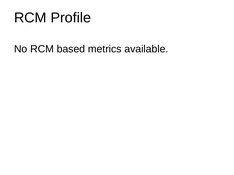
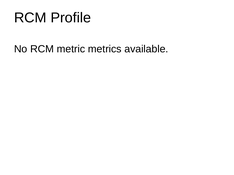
based: based -> metric (71, 49)
